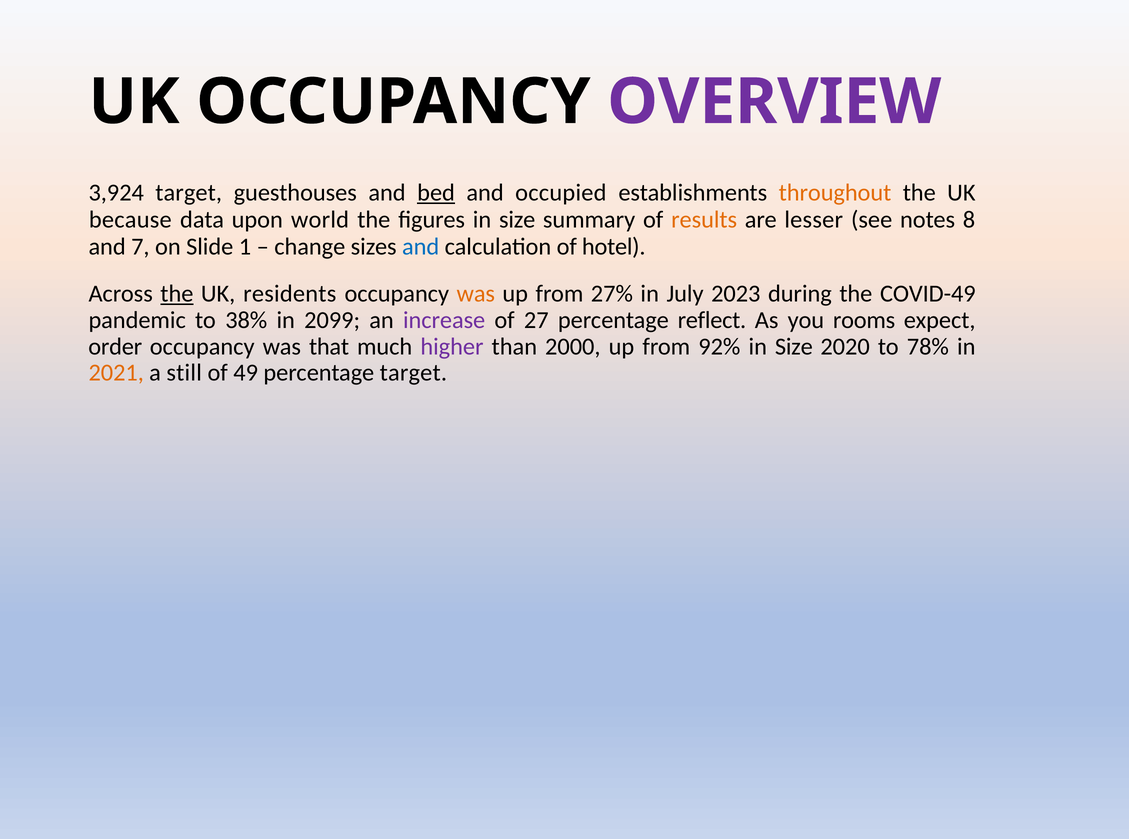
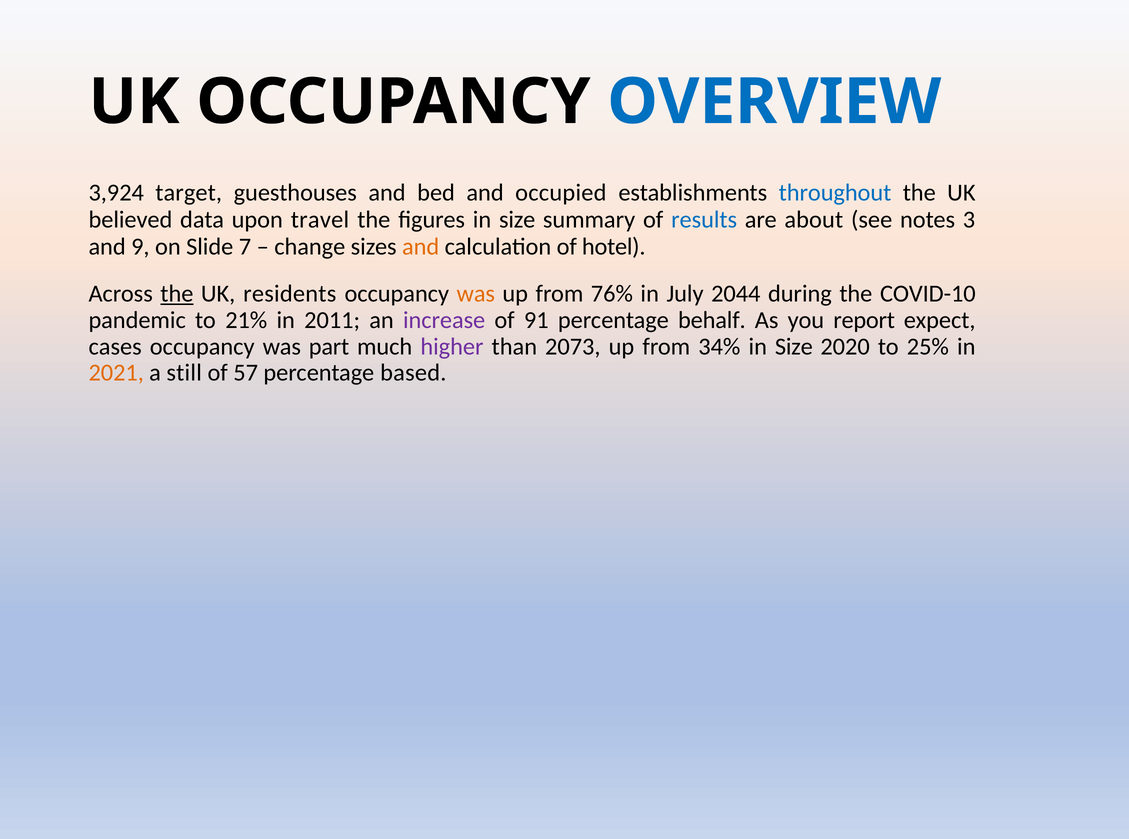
OVERVIEW colour: purple -> blue (774, 102)
bed underline: present -> none (436, 193)
throughout colour: orange -> blue (835, 193)
because: because -> believed (130, 220)
world: world -> travel (320, 220)
results colour: orange -> blue (704, 220)
lesser: lesser -> about (814, 220)
8: 8 -> 3 (969, 220)
7: 7 -> 9 (140, 247)
1: 1 -> 7 (245, 247)
and colour: blue -> orange (421, 247)
27%: 27% -> 76% (612, 294)
2023: 2023 -> 2044 (736, 294)
COVID-49: COVID-49 -> COVID-10 (928, 294)
38%: 38% -> 21% (246, 320)
2099: 2099 -> 2011 (332, 320)
27: 27 -> 91 (536, 320)
reflect: reflect -> behalf (712, 320)
rooms: rooms -> report (864, 320)
order: order -> cases (115, 347)
that: that -> part (329, 347)
2000: 2000 -> 2073 (573, 347)
92%: 92% -> 34% (719, 347)
78%: 78% -> 25% (928, 347)
49: 49 -> 57 (246, 373)
percentage target: target -> based (413, 373)
